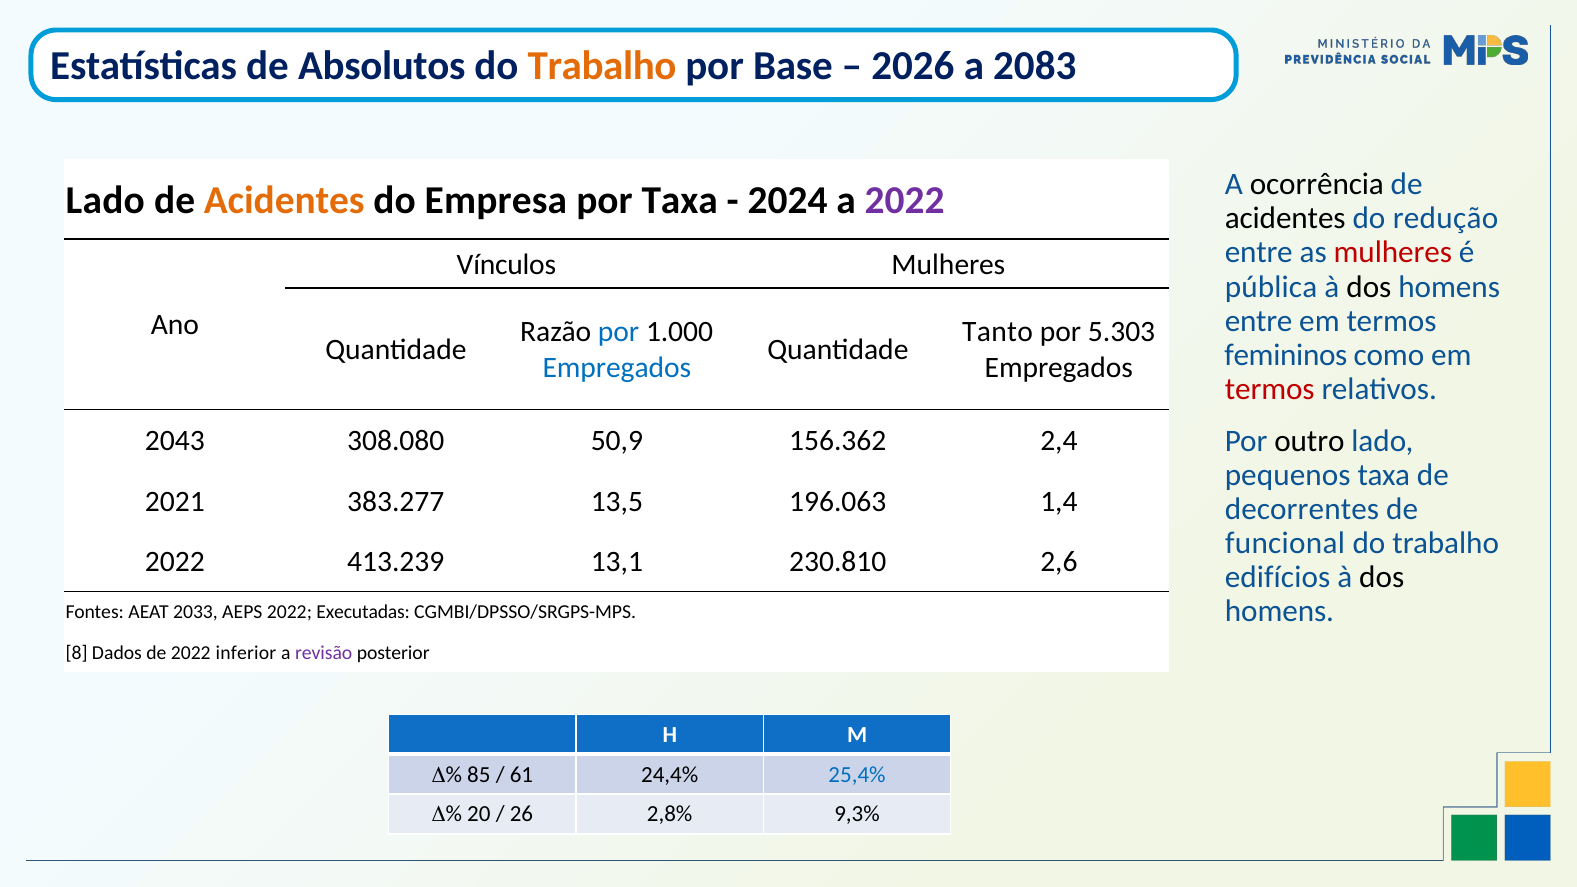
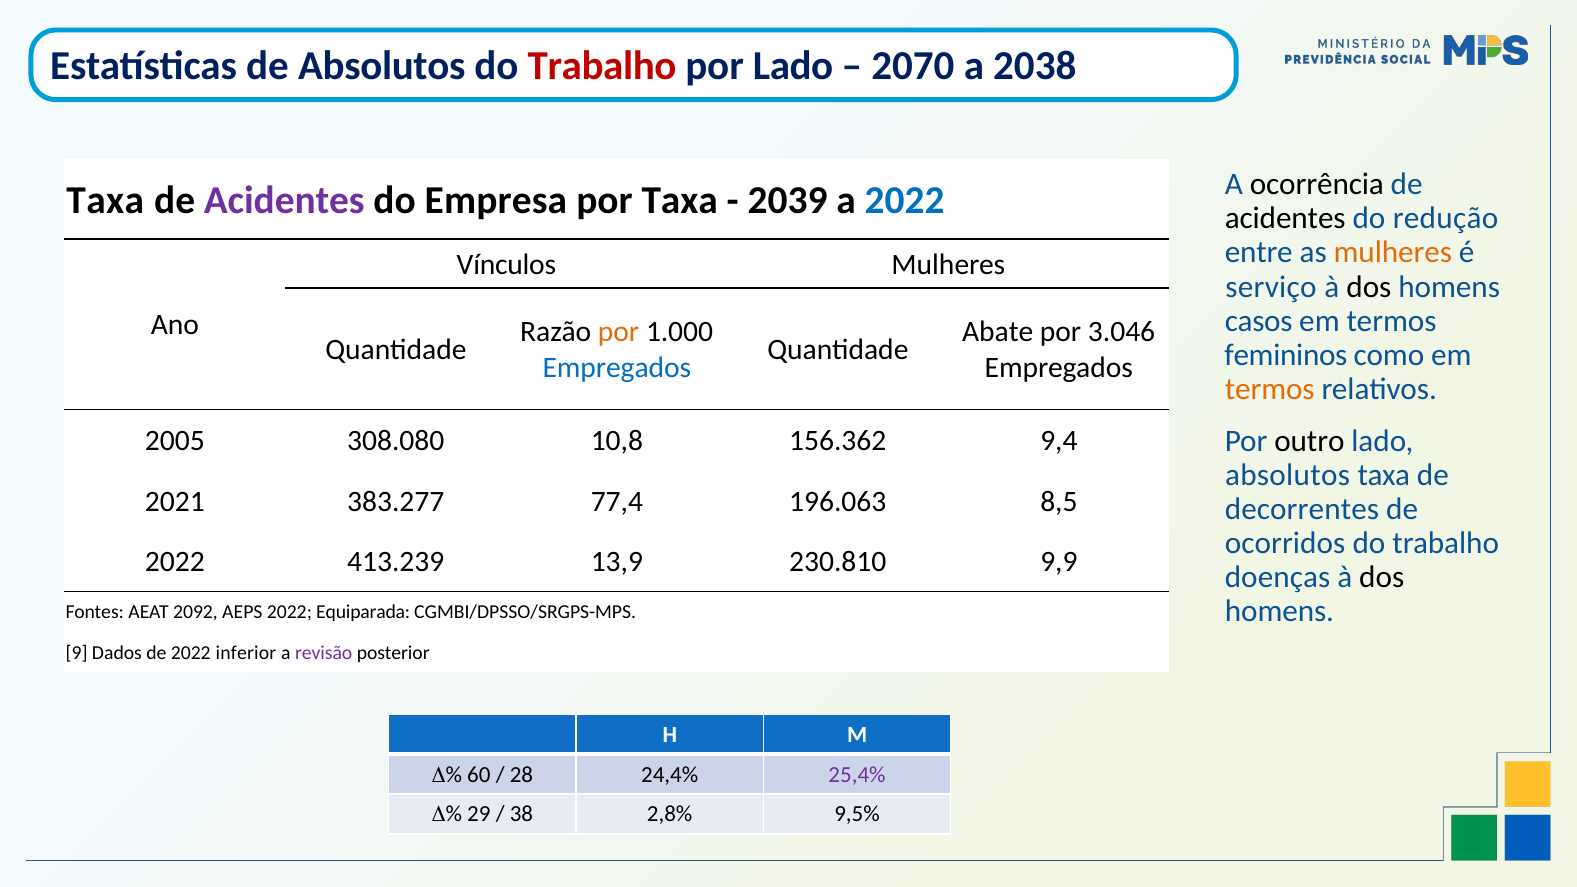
Trabalho colour: orange -> red (602, 66)
por Base: Base -> Lado (793, 66)
2026: 2026 -> 2070 (913, 66)
2083: 2083 -> 2038 (1035, 66)
Lado: Lado -> Taxa (105, 200)
Acidentes colour: orange -> purple (284, 200)
2024: 2024 -> 2039 (788, 200)
2022 colour: purple -> blue (905, 200)
mulheres colour: red -> orange (1393, 253)
pública: pública -> serviço (1271, 287)
entre: entre -> casos (1259, 321)
por colour: blue -> orange (619, 332)
Tanto: Tanto -> Abate (998, 332)
5.303: 5.303 -> 3.046 (1122, 332)
termos colour: red -> orange (1270, 389)
2043: 2043 -> 2005 (175, 441)
50,9: 50,9 -> 10,8 (617, 441)
2,4: 2,4 -> 9,4 (1059, 441)
pequenos: pequenos -> absolutos (1288, 475)
13,5: 13,5 -> 77,4 (617, 501)
1,4: 1,4 -> 8,5 (1059, 501)
funcional: funcional -> ocorridos (1285, 543)
13,1: 13,1 -> 13,9 (617, 562)
2,6: 2,6 -> 9,9 (1059, 562)
edifícios: edifícios -> doenças (1278, 577)
2033: 2033 -> 2092 (195, 612)
Executadas: Executadas -> Equiparada (363, 612)
8: 8 -> 9 (77, 653)
85: 85 -> 60 (479, 774)
61: 61 -> 28 (521, 774)
25,4% colour: blue -> purple (857, 774)
20: 20 -> 29 (479, 814)
26: 26 -> 38 (521, 814)
9,3%: 9,3% -> 9,5% (857, 814)
